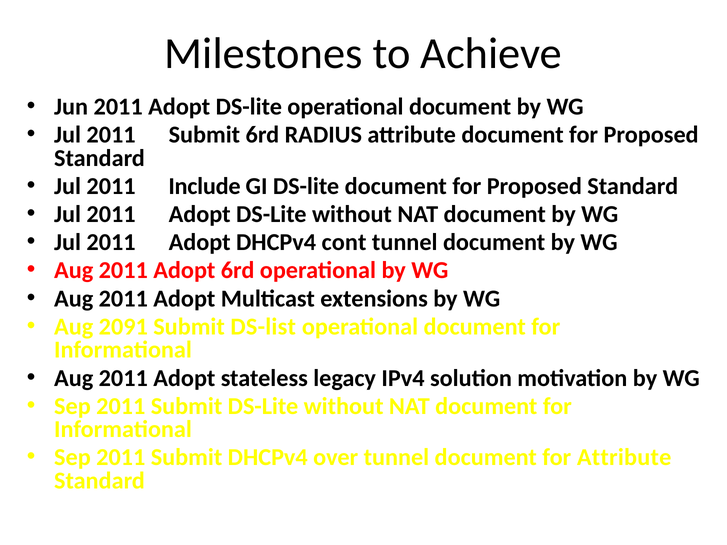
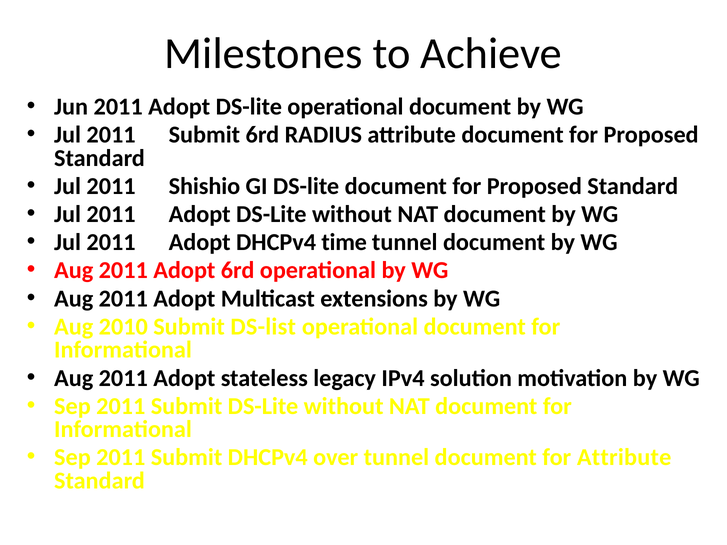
Include: Include -> Shishio (204, 186)
cont: cont -> time (344, 242)
2091: 2091 -> 2010 (123, 327)
